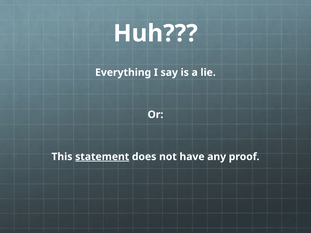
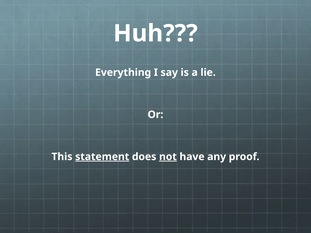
not underline: none -> present (168, 157)
